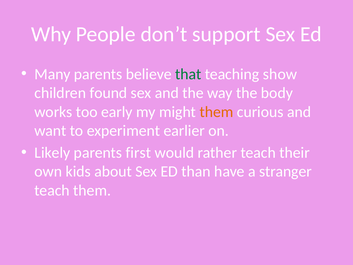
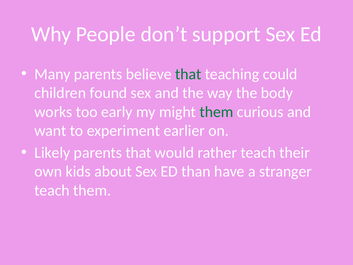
show: show -> could (280, 74)
them colour: orange -> green (216, 112)
parents first: first -> that (138, 153)
